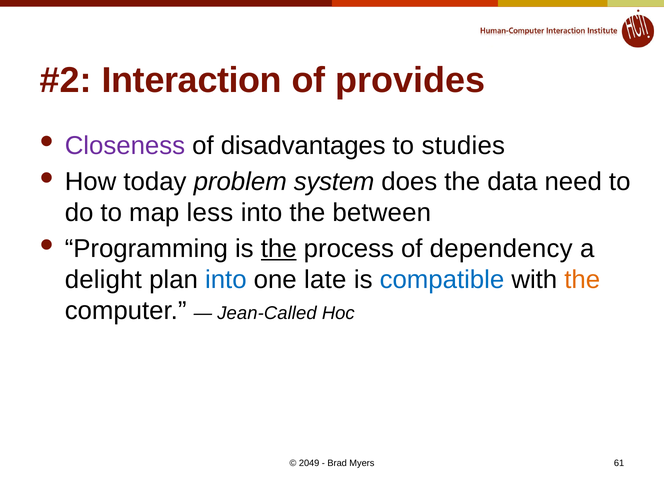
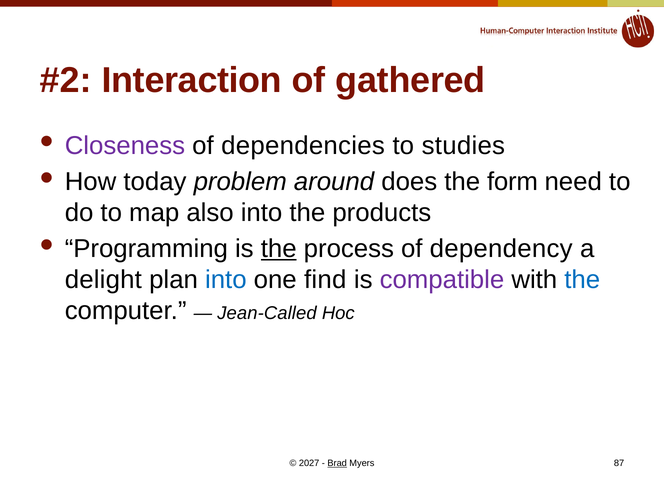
provides: provides -> gathered (410, 81)
disadvantages: disadvantages -> dependencies (303, 145)
system: system -> around (334, 182)
data: data -> form (512, 182)
less: less -> also (210, 213)
between: between -> products (382, 213)
late: late -> find (325, 280)
compatible colour: blue -> purple (442, 280)
the colour: orange -> blue (582, 280)
2049: 2049 -> 2027 (309, 463)
Brad underline: none -> present (337, 463)
61: 61 -> 87 (619, 463)
